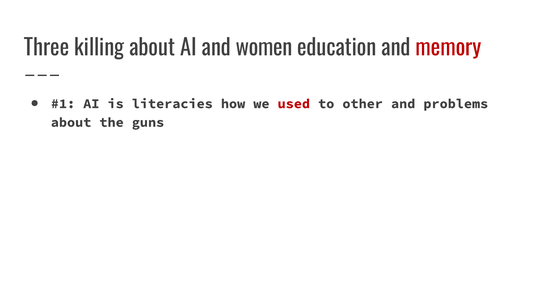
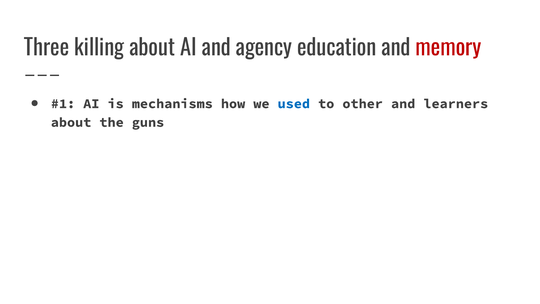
women: women -> agency (264, 48)
literacies: literacies -> mechanisms (172, 104)
used colour: red -> blue (294, 104)
problems: problems -> learners (456, 104)
